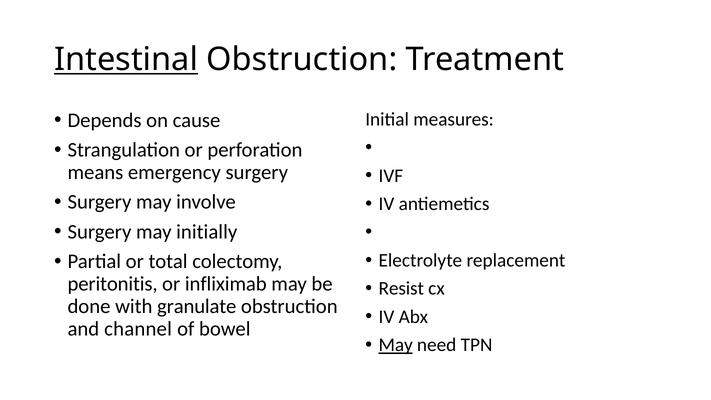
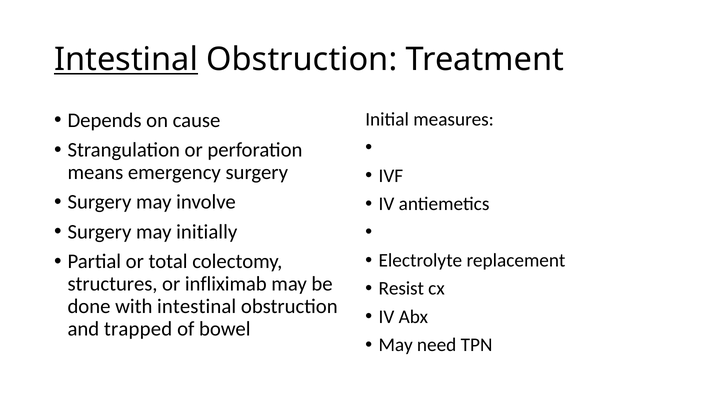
peritonitis: peritonitis -> structures (113, 284)
with granulate: granulate -> intestinal (197, 306)
channel: channel -> trapped (138, 329)
May underline: present -> none (396, 345)
